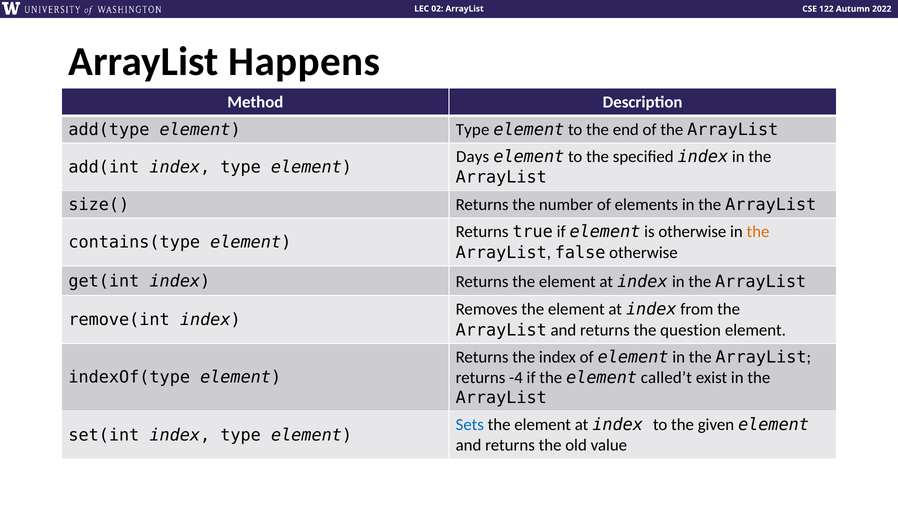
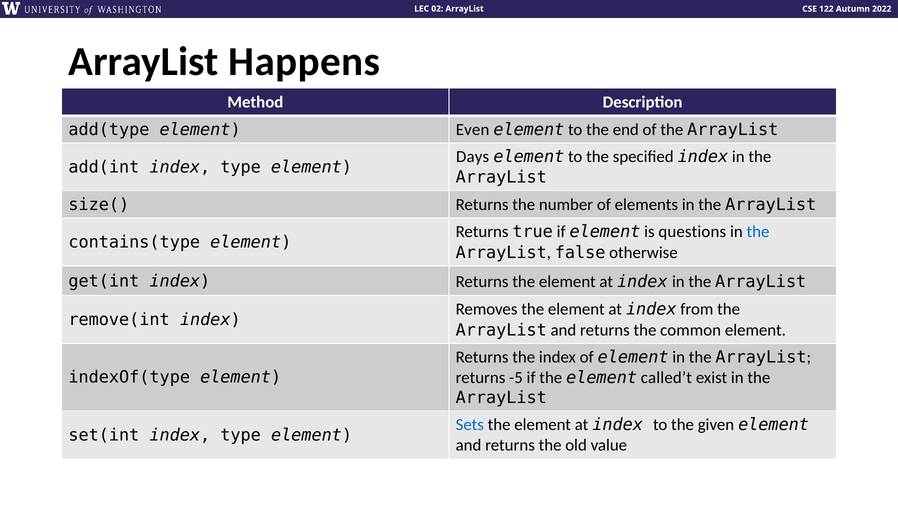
element Type: Type -> Even (473, 129)
is otherwise: otherwise -> questions (692, 232)
the colour: orange -> blue (758, 232)
question: question -> common (691, 330)
-4: -4 -> -5 (516, 378)
